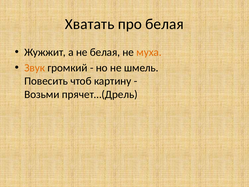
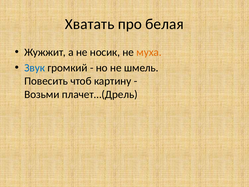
не белая: белая -> носик (105, 52)
Звук colour: orange -> blue (35, 68)
прячет…(Дрель: прячет…(Дрель -> плачет…(Дрель (100, 94)
